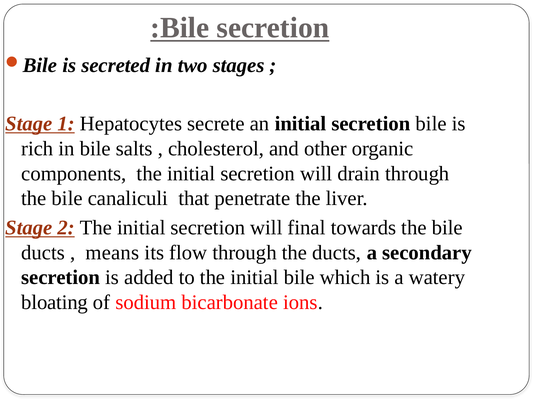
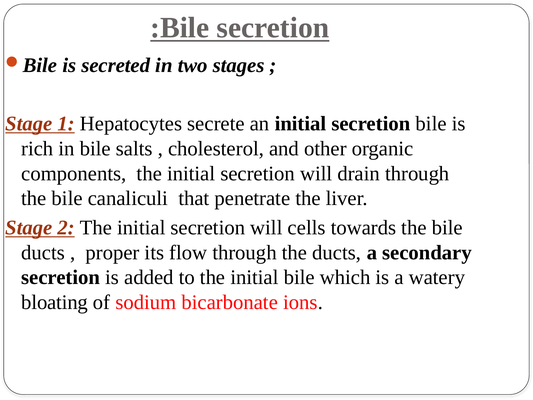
final: final -> cells (307, 228)
means: means -> proper (112, 252)
